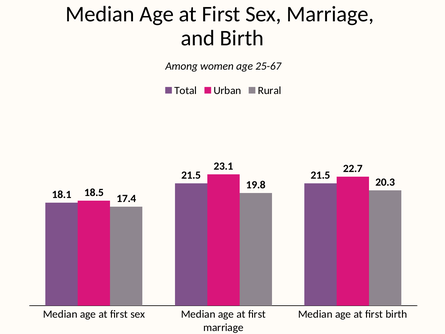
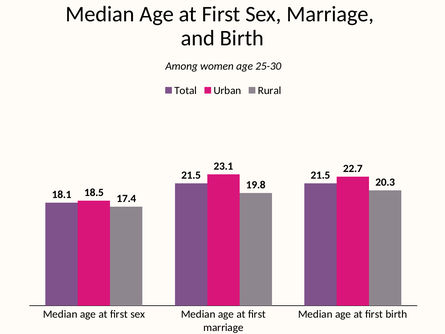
25-67: 25-67 -> 25-30 (268, 66)
